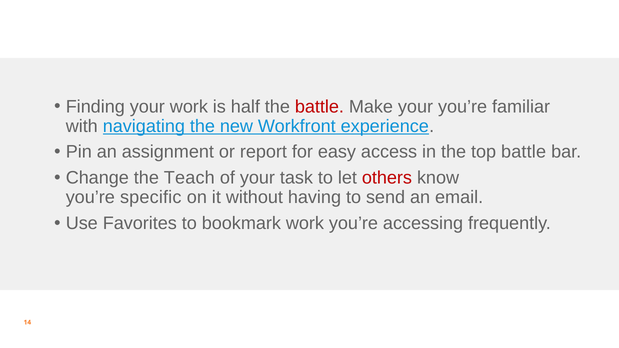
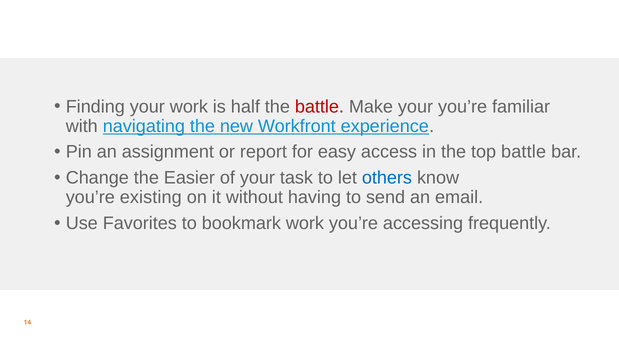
Teach: Teach -> Easier (189, 178)
others colour: red -> blue (387, 178)
specific: specific -> existing (151, 198)
